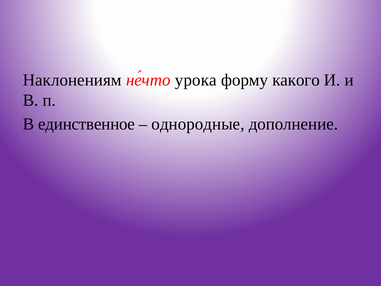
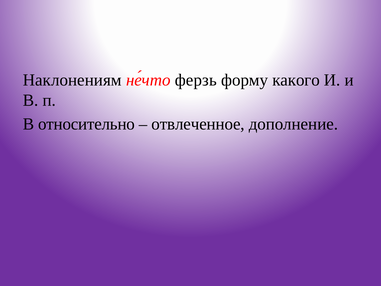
урока: урока -> ферзь (196, 80)
единственное: единственное -> относительно (87, 124)
однородные: однородные -> отвлеченное (198, 124)
